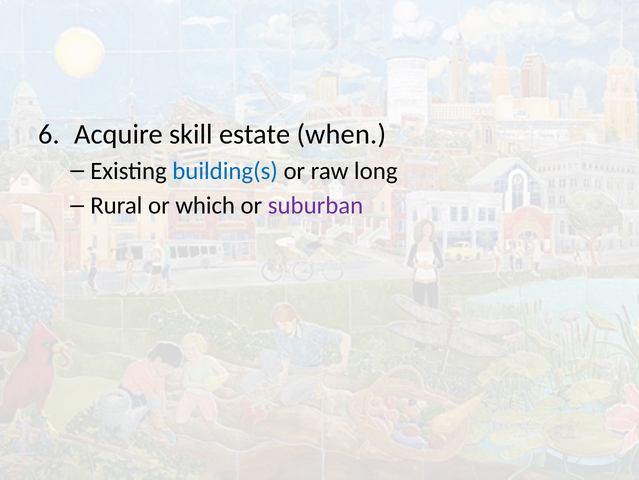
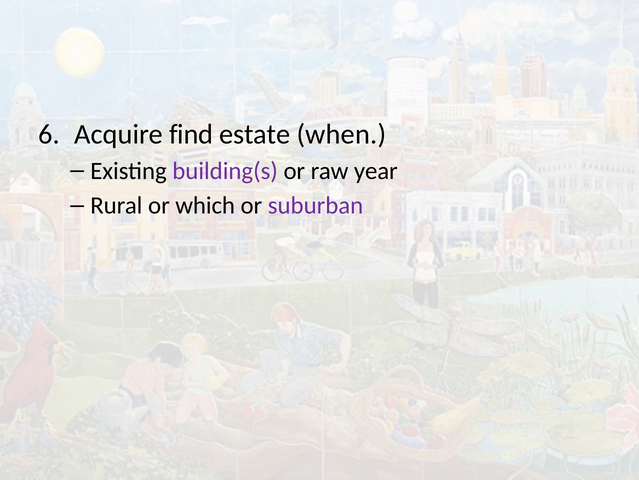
skill: skill -> find (191, 134)
building(s colour: blue -> purple (225, 171)
long: long -> year (376, 171)
